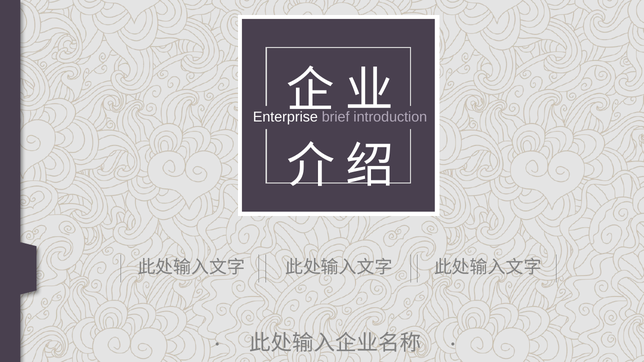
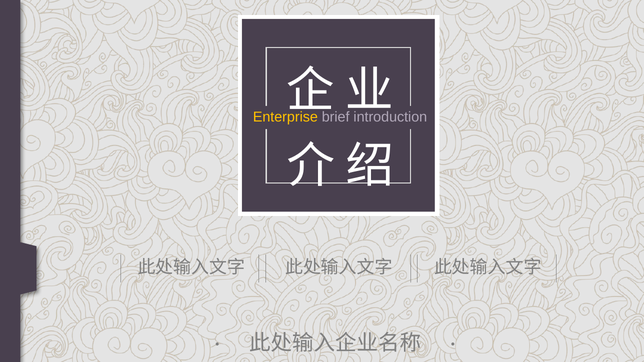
Enterprise colour: white -> yellow (285, 117)
